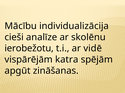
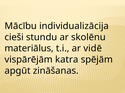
analīze: analīze -> stundu (42, 37)
ierobežotu: ierobežotu -> materiālus (29, 49)
